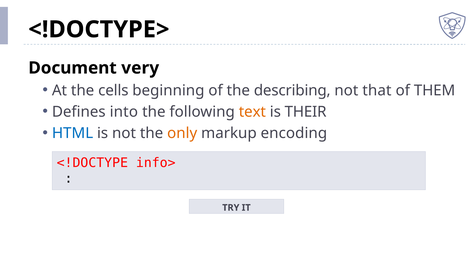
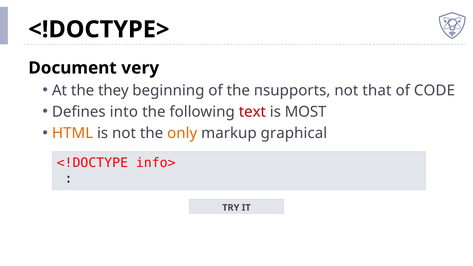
cells: cells -> they (113, 90)
describing: describing -> пsupports (292, 90)
THEM: THEM -> CODE (434, 90)
text colour: orange -> red (252, 112)
THEIR: THEIR -> MOST (306, 112)
HTML colour: blue -> orange (73, 133)
encoding: encoding -> graphical (294, 133)
